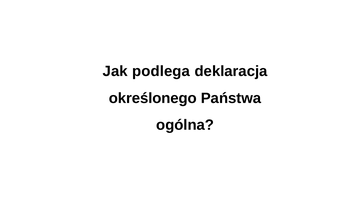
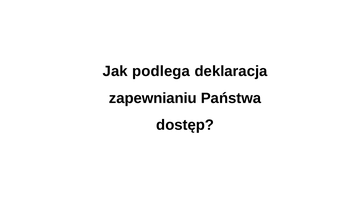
określonego: określonego -> zapewnianiu (153, 98)
ogólna: ogólna -> dostęp (185, 125)
